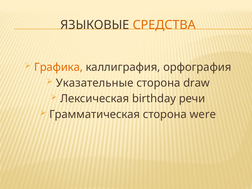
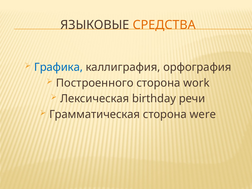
Графика colour: orange -> blue (59, 67)
Указательные: Указательные -> Построенного (95, 83)
draw: draw -> work (196, 83)
